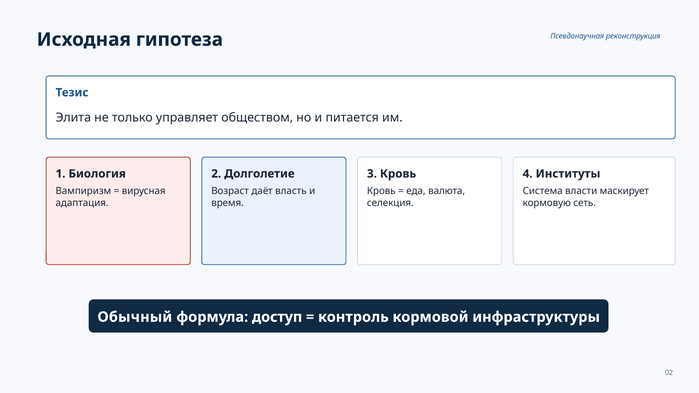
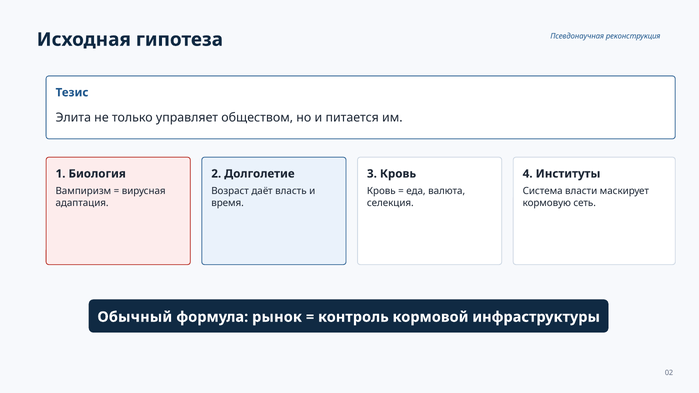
доступ: доступ -> рынок (277, 317)
